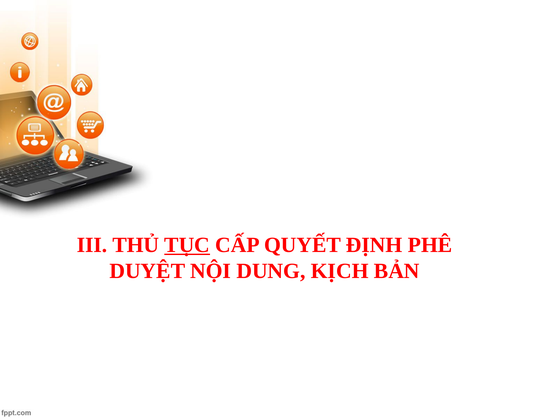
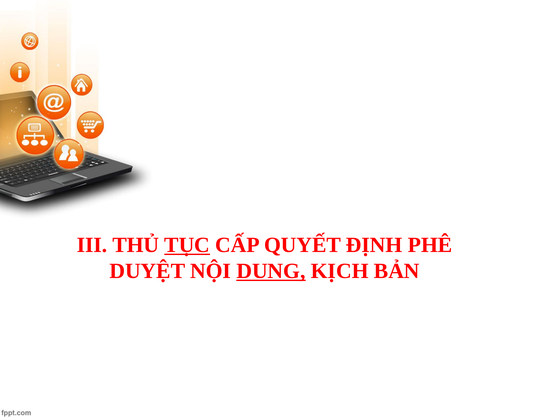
DUNG underline: none -> present (271, 271)
